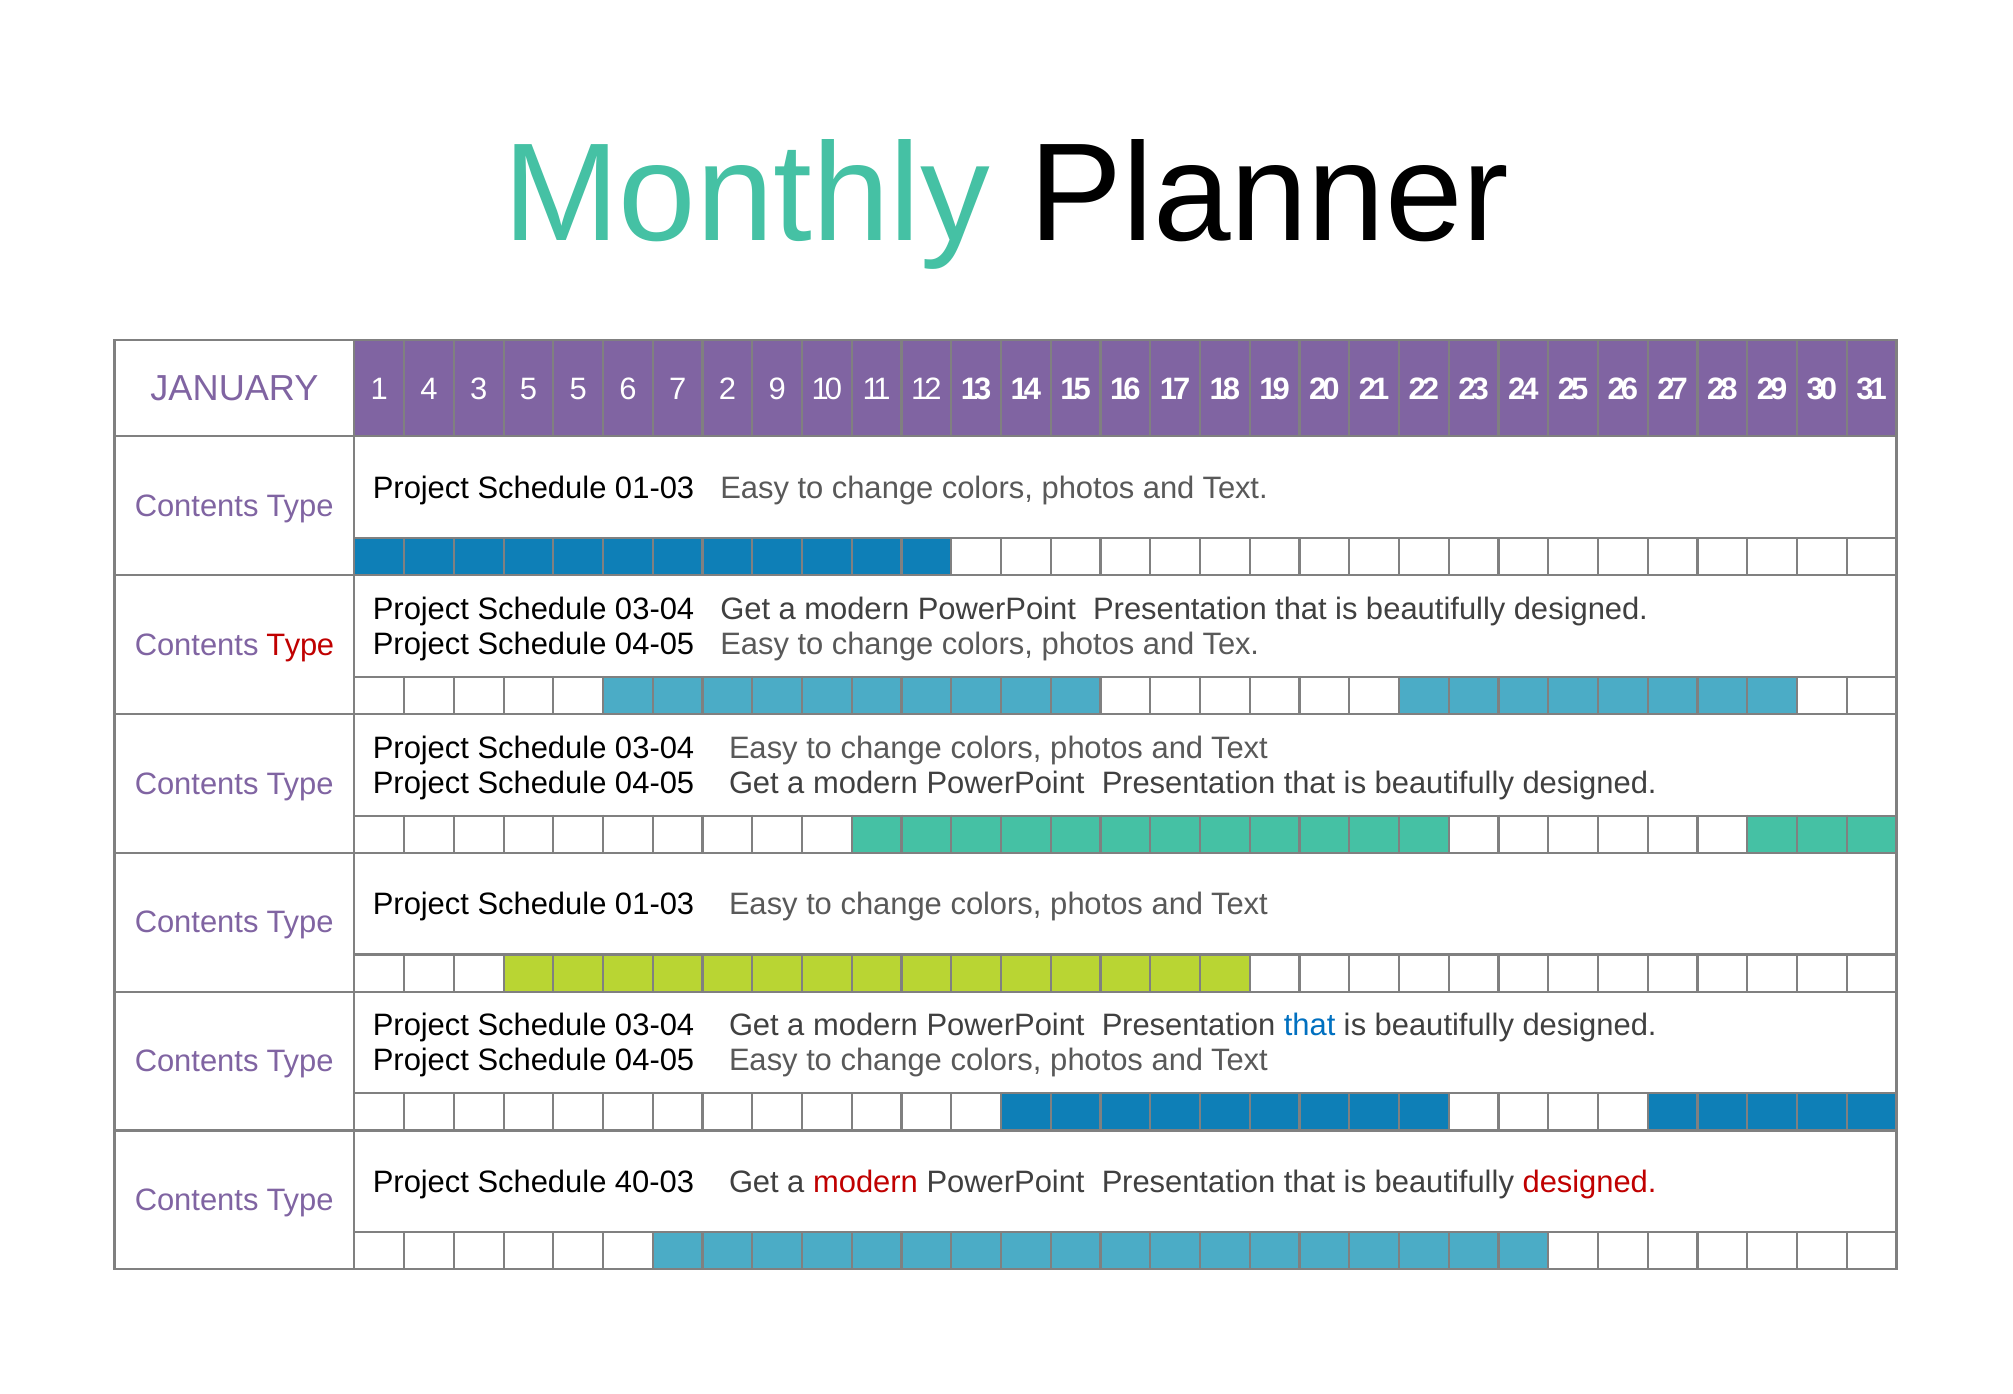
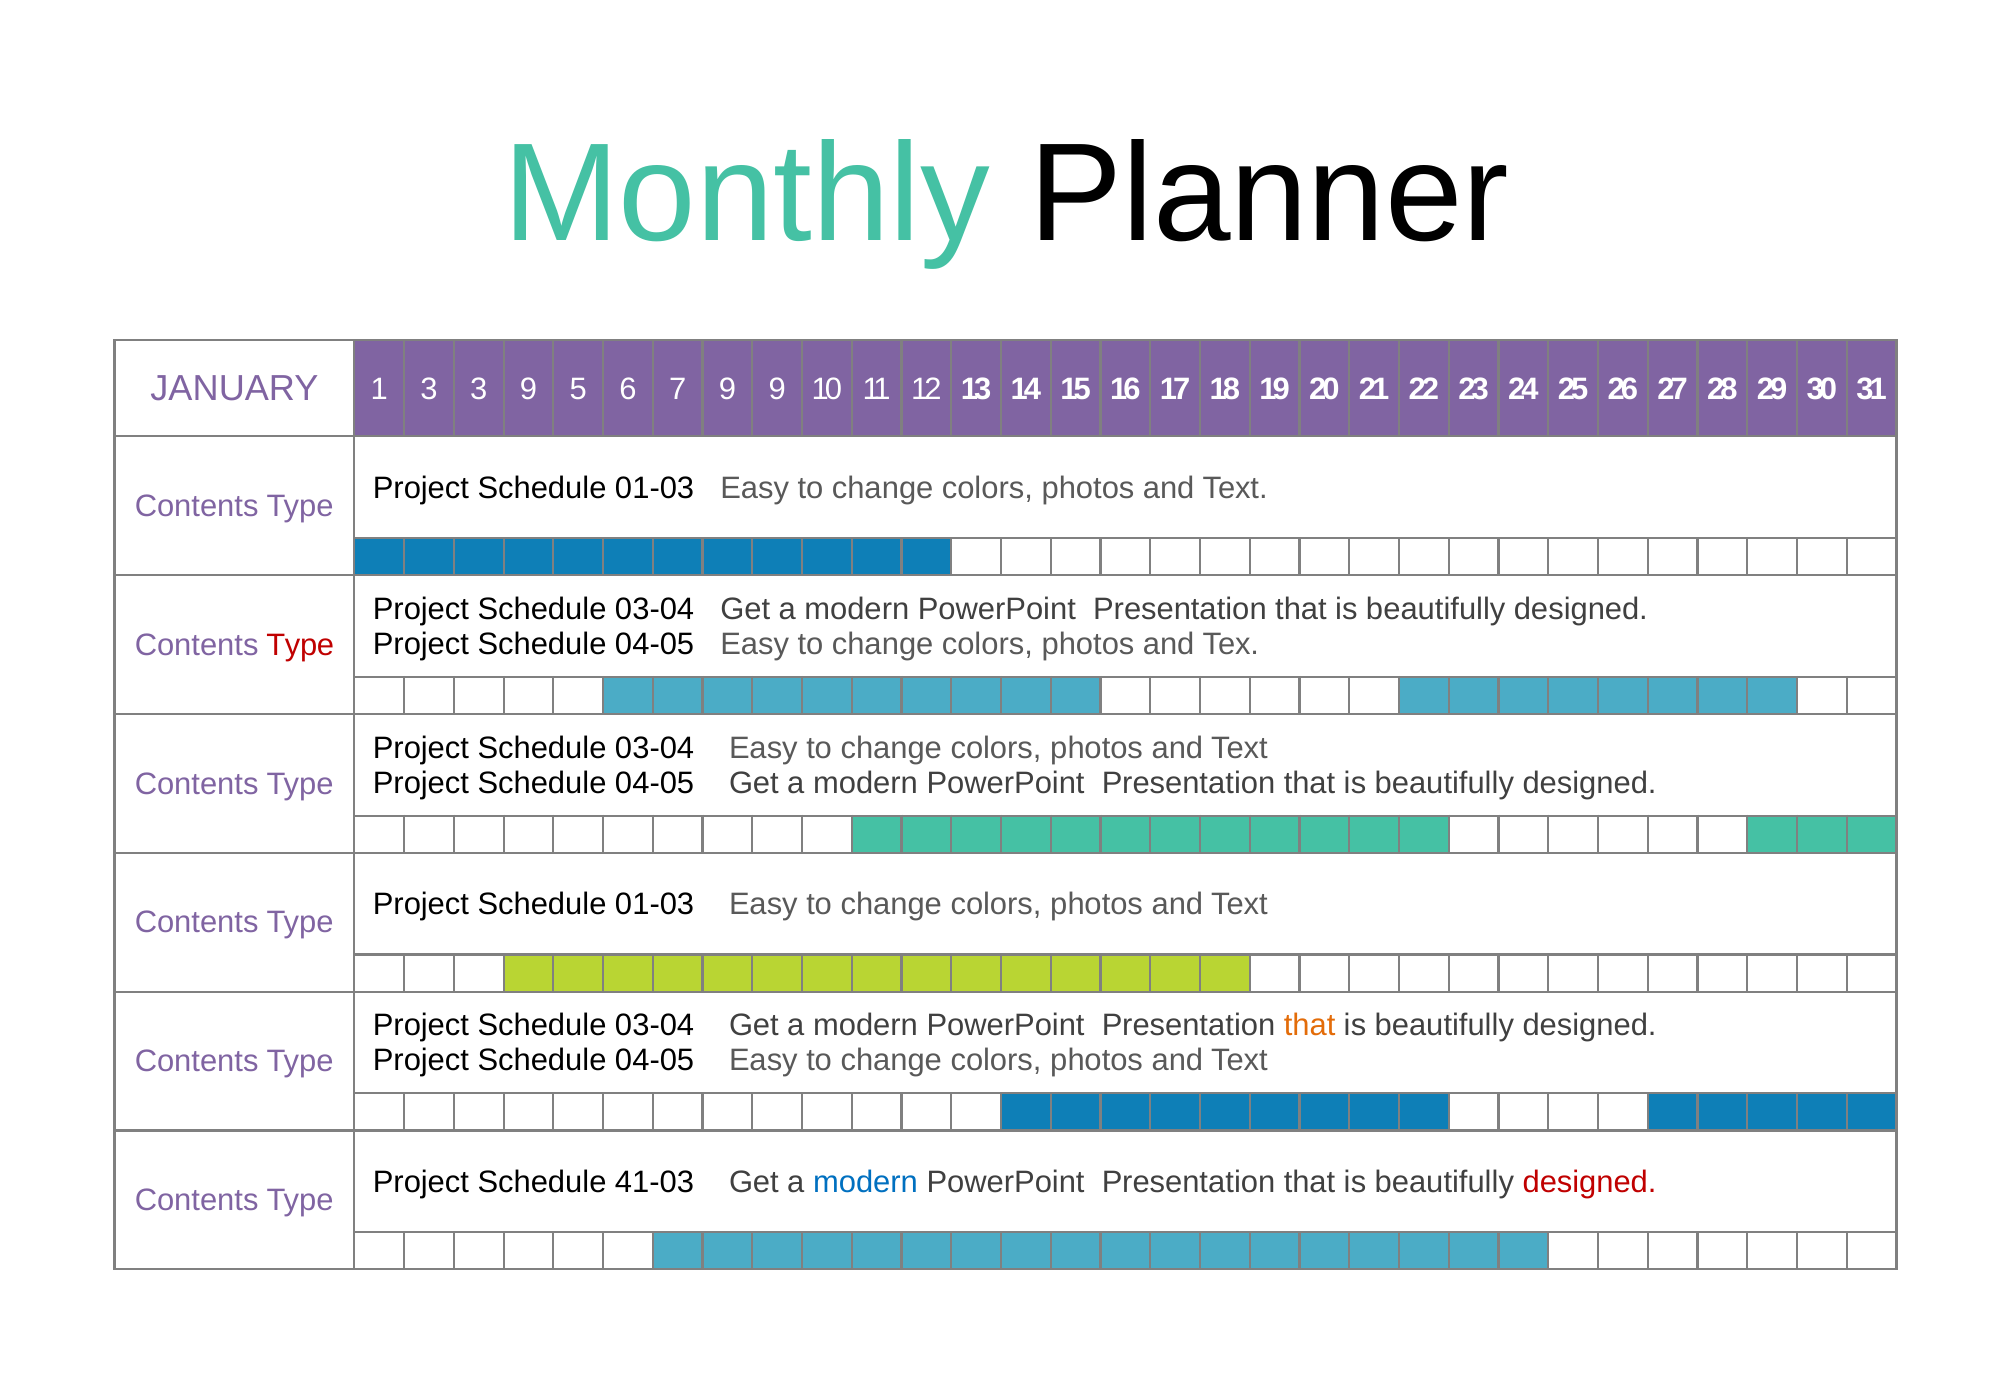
1 4: 4 -> 3 (429, 389)
3 5: 5 -> 9 (529, 389)
7 2: 2 -> 9 (728, 389)
that colour: blue -> orange (1310, 1025)
40-03: 40-03 -> 41-03 (655, 1182)
modern colour: red -> blue (865, 1182)
